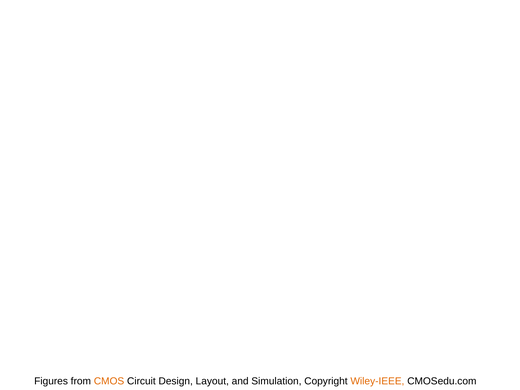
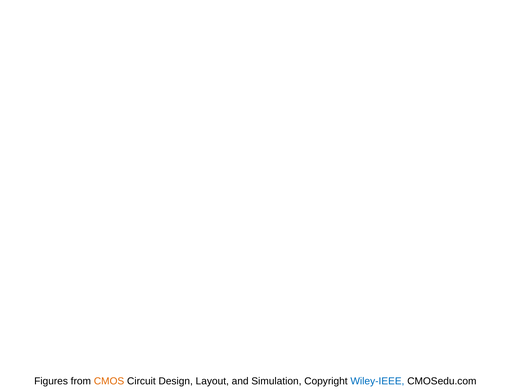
Wiley-IEEE colour: orange -> blue (377, 381)
